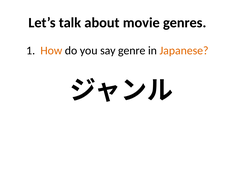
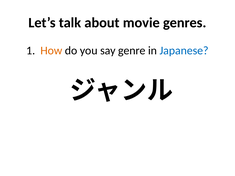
Japanese colour: orange -> blue (184, 51)
